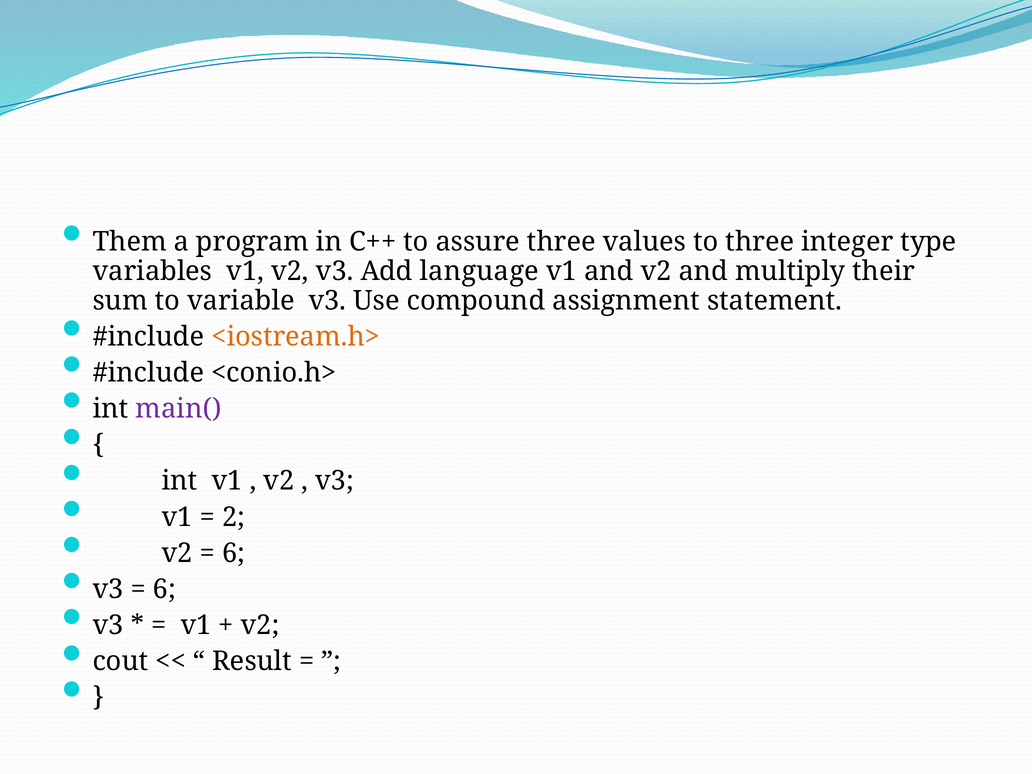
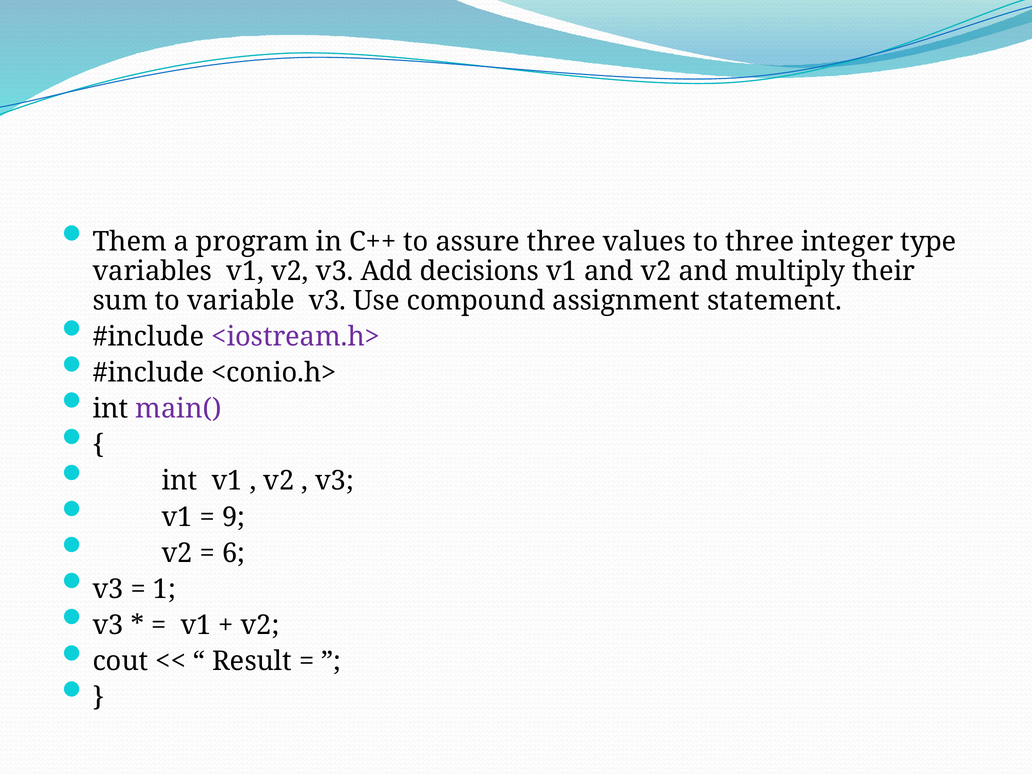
language: language -> decisions (479, 271)
<iostream.h> colour: orange -> purple (296, 337)
2: 2 -> 9 (233, 517)
6: 6 -> 1 (164, 589)
